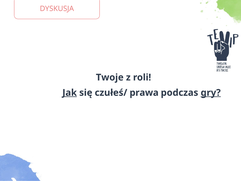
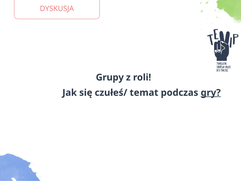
Twoje: Twoje -> Grupy (110, 77)
Jak underline: present -> none (70, 93)
prawa: prawa -> temat (144, 93)
